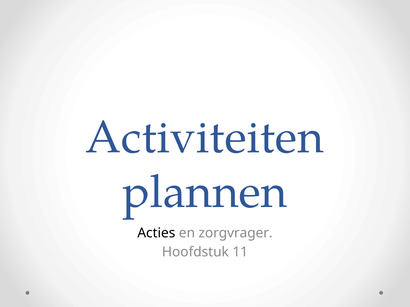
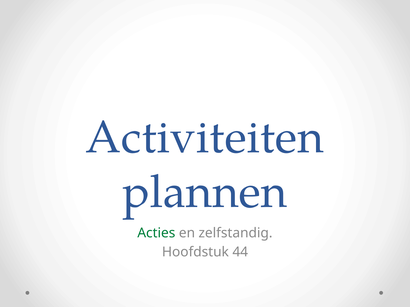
Acties colour: black -> green (156, 233)
zorgvrager: zorgvrager -> zelfstandig (236, 233)
11: 11 -> 44 (240, 252)
